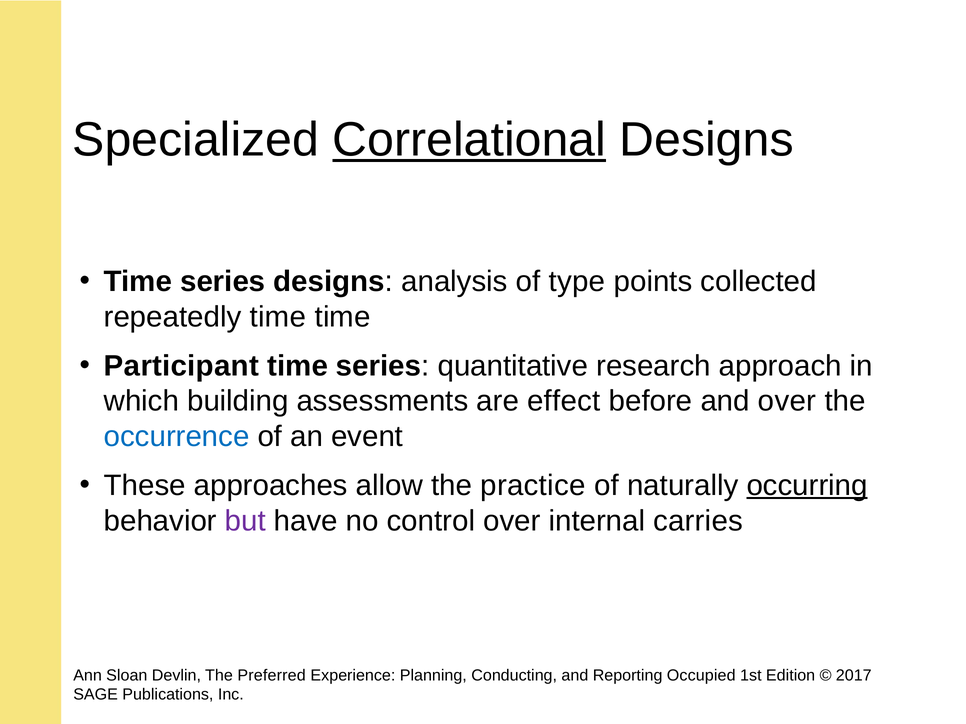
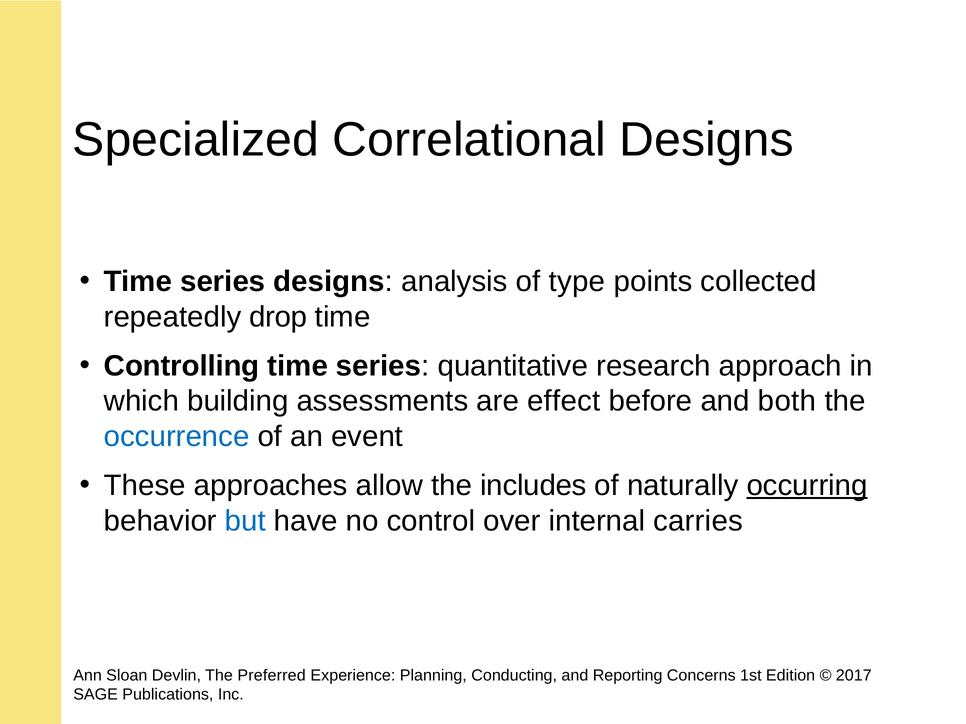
Correlational underline: present -> none (469, 140)
repeatedly time: time -> drop (278, 317)
Participant: Participant -> Controlling (182, 366)
and over: over -> both (787, 402)
practice: practice -> includes (533, 486)
but colour: purple -> blue (245, 521)
Occupied: Occupied -> Concerns (701, 676)
